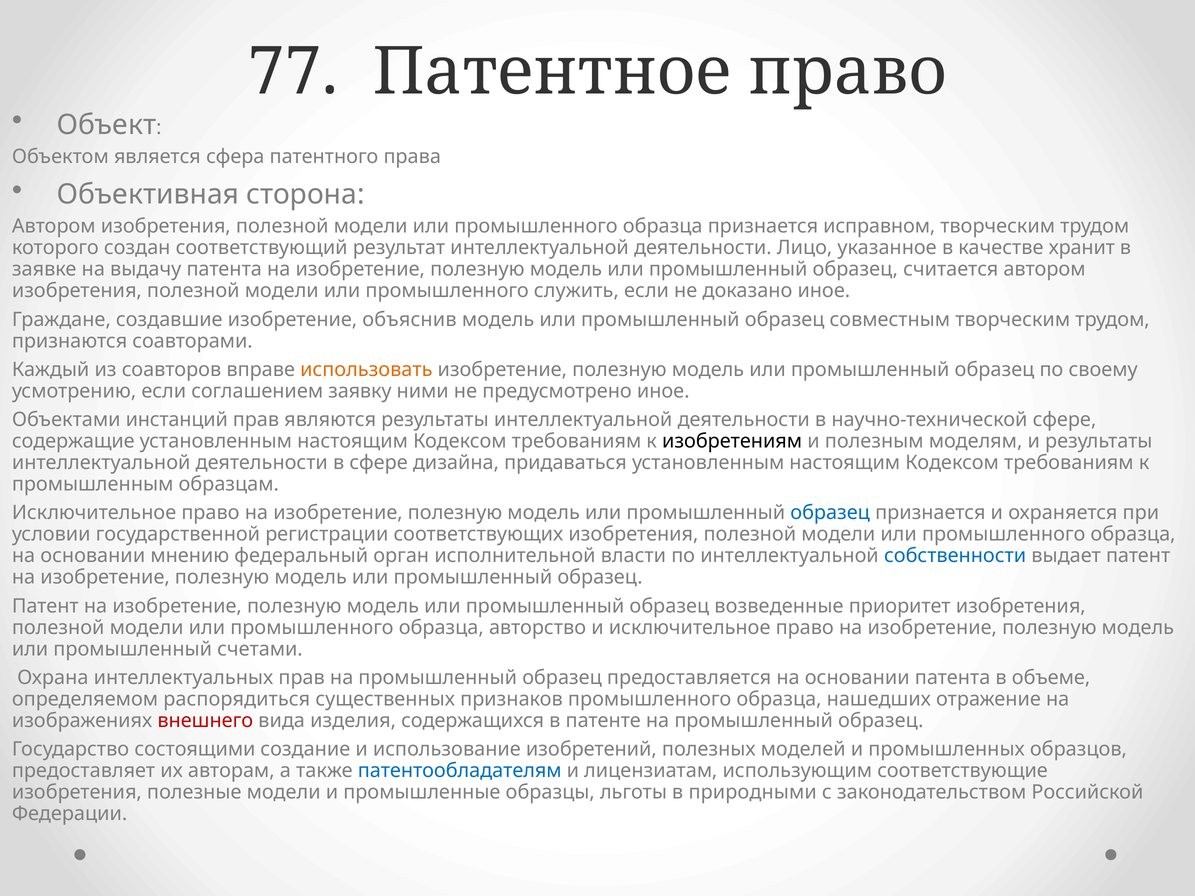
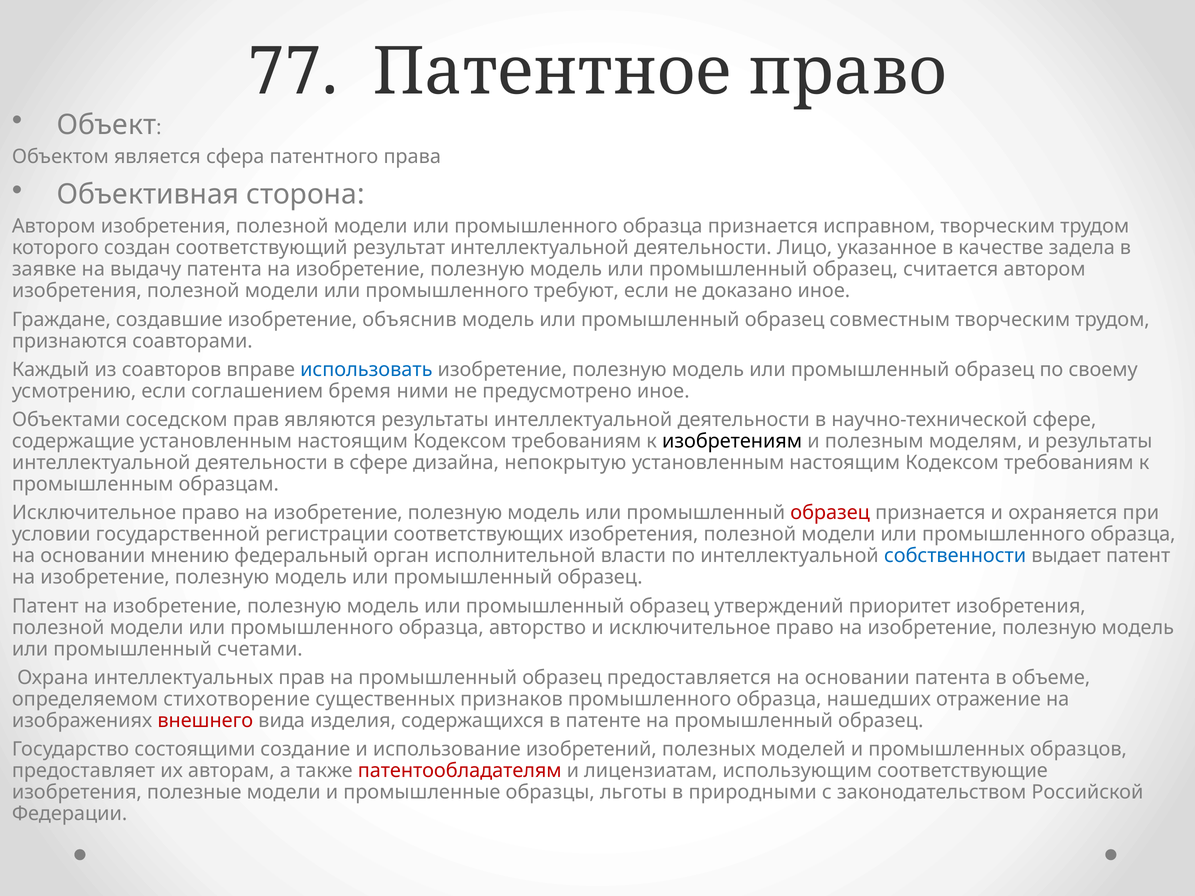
хранит: хранит -> задела (1082, 248)
служить: служить -> требуют (576, 291)
использовать colour: orange -> blue (366, 370)
заявку: заявку -> бремя (360, 391)
инстанций: инстанций -> соседском (177, 420)
придаваться: придаваться -> непокрытую (565, 463)
образец colour: blue -> red (830, 513)
возведенные: возведенные -> утверждений (779, 606)
распорядиться: распорядиться -> стихотворение (237, 699)
патентообладателям colour: blue -> red (460, 771)
